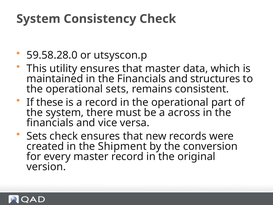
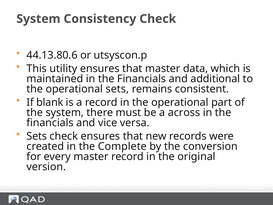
59.58.28.0: 59.58.28.0 -> 44.13.80.6 (52, 55)
structures: structures -> additional (215, 79)
these: these -> blank (50, 102)
Shipment: Shipment -> Complete (122, 146)
